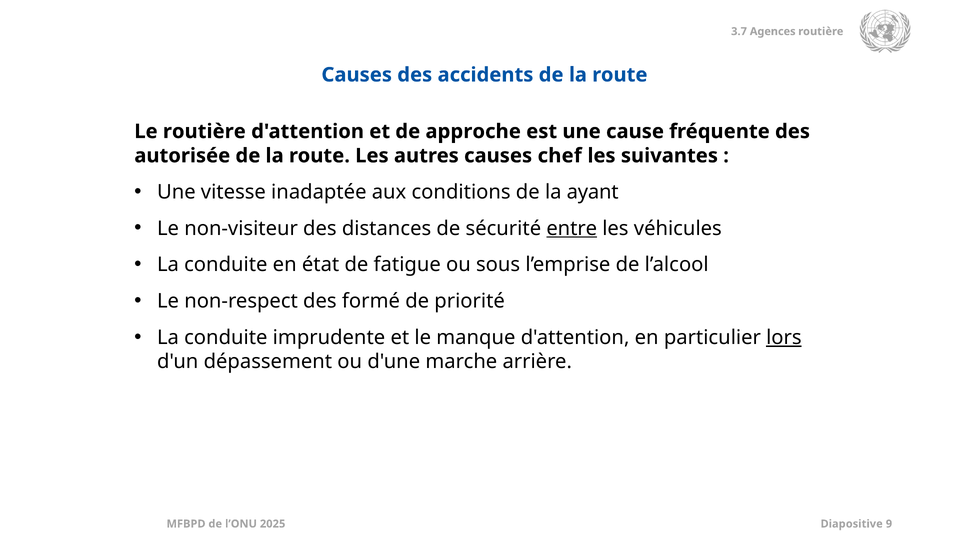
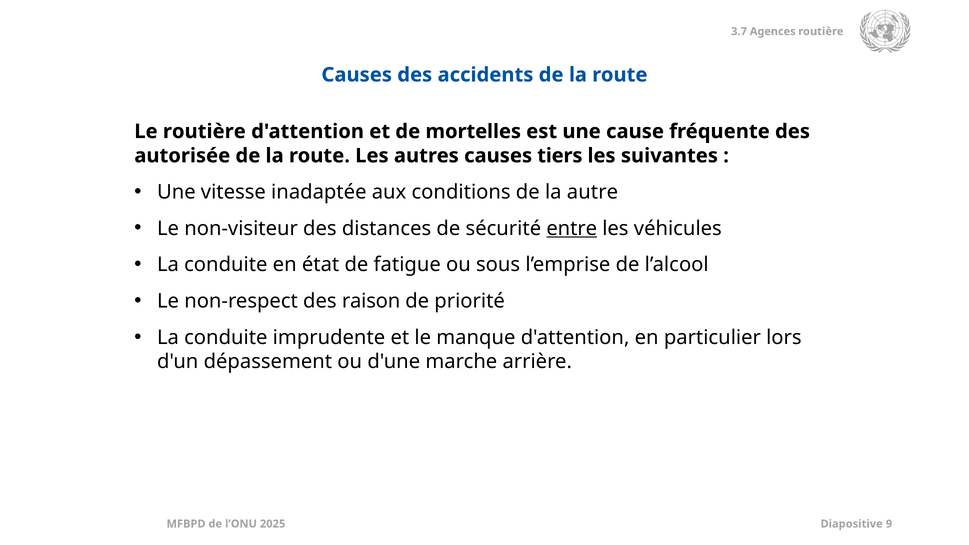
approche: approche -> mortelles (473, 131)
chef: chef -> tiers (560, 156)
ayant: ayant -> autre (592, 192)
formé: formé -> raison (371, 301)
lors underline: present -> none (784, 338)
